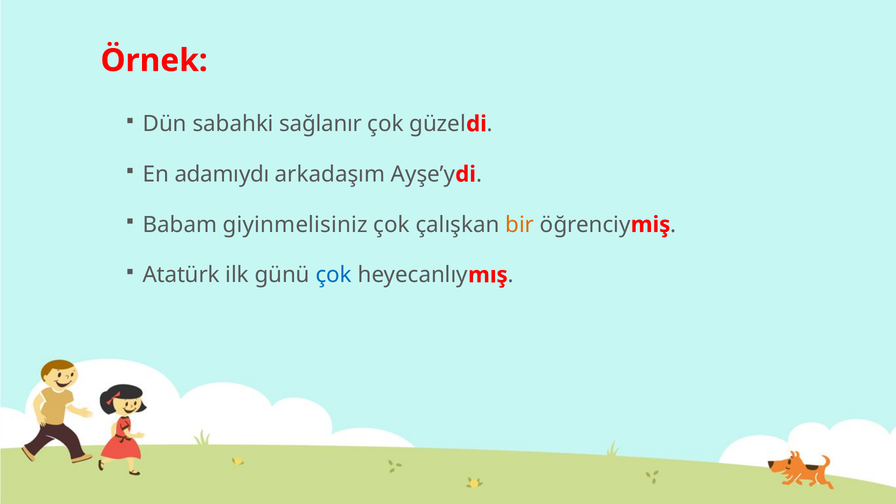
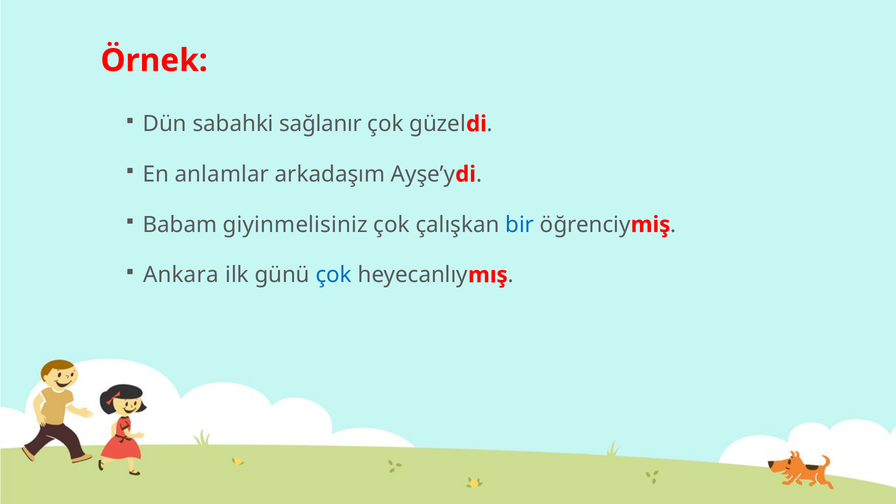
adamıydı: adamıydı -> anlamlar (222, 174)
bir colour: orange -> blue (520, 225)
Atatürk: Atatürk -> Ankara (181, 275)
